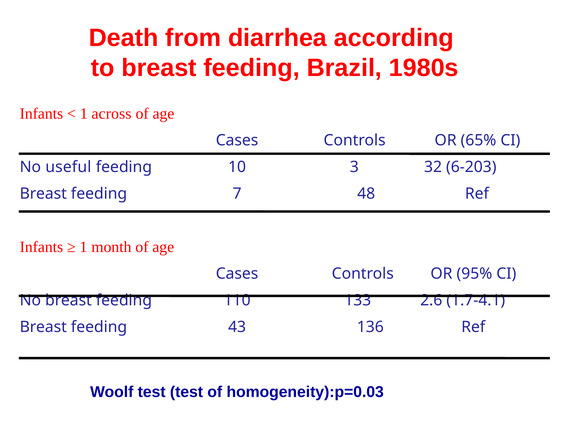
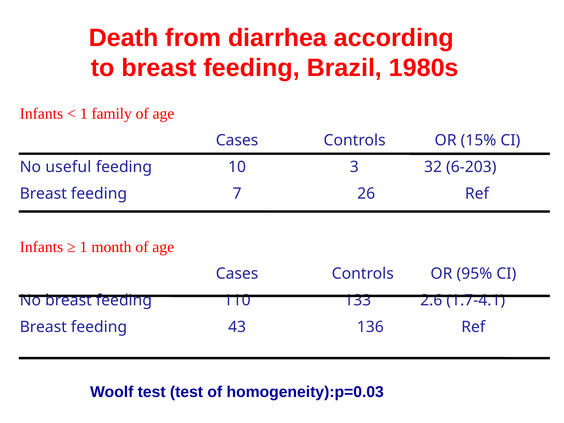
across: across -> family (112, 114)
65%: 65% -> 15% (479, 140)
48: 48 -> 26 (366, 194)
